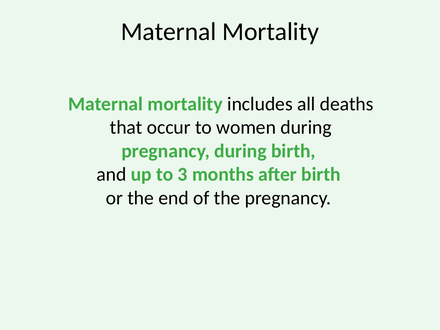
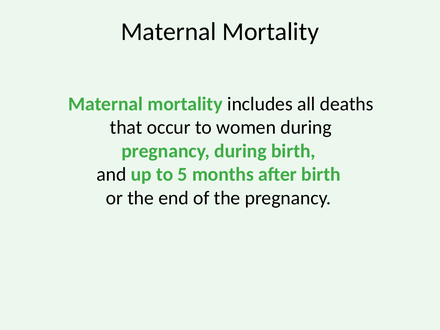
3: 3 -> 5 (183, 174)
